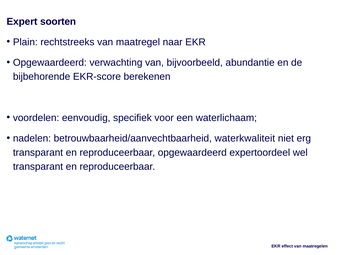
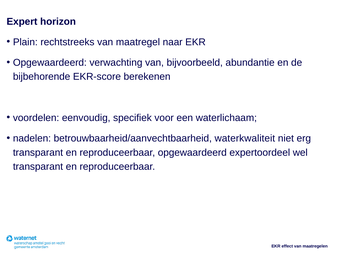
soorten: soorten -> horizon (58, 21)
